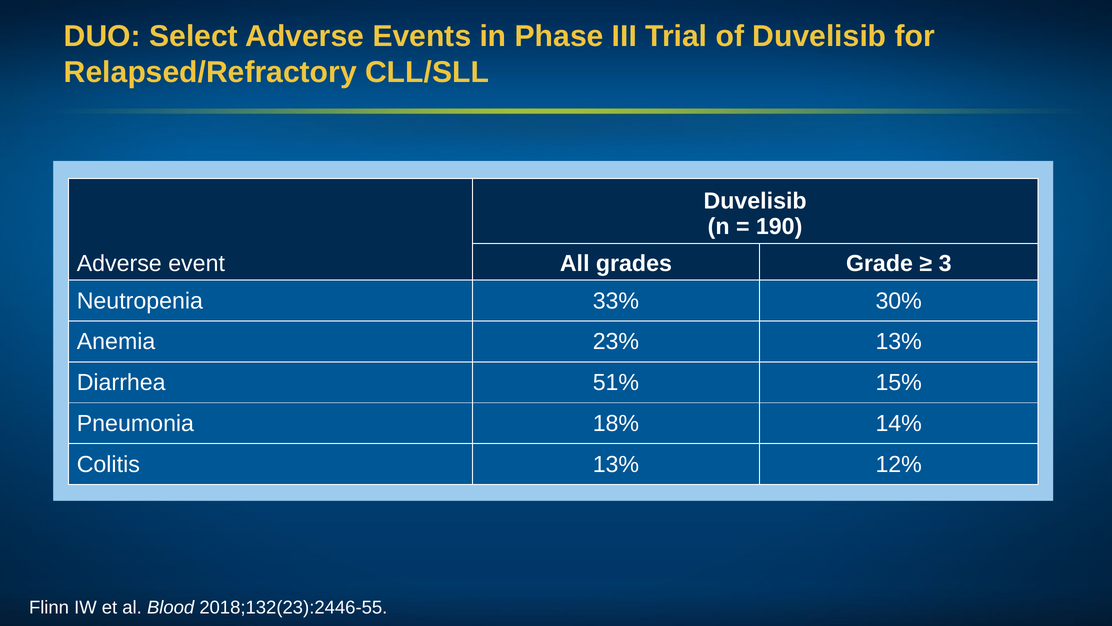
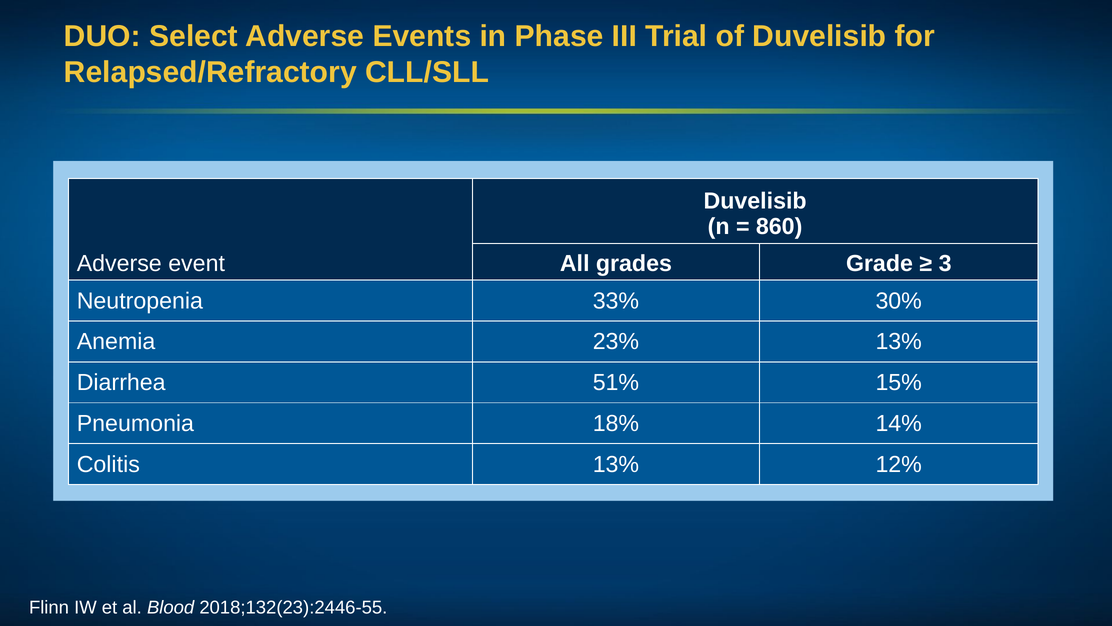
190: 190 -> 860 (779, 227)
